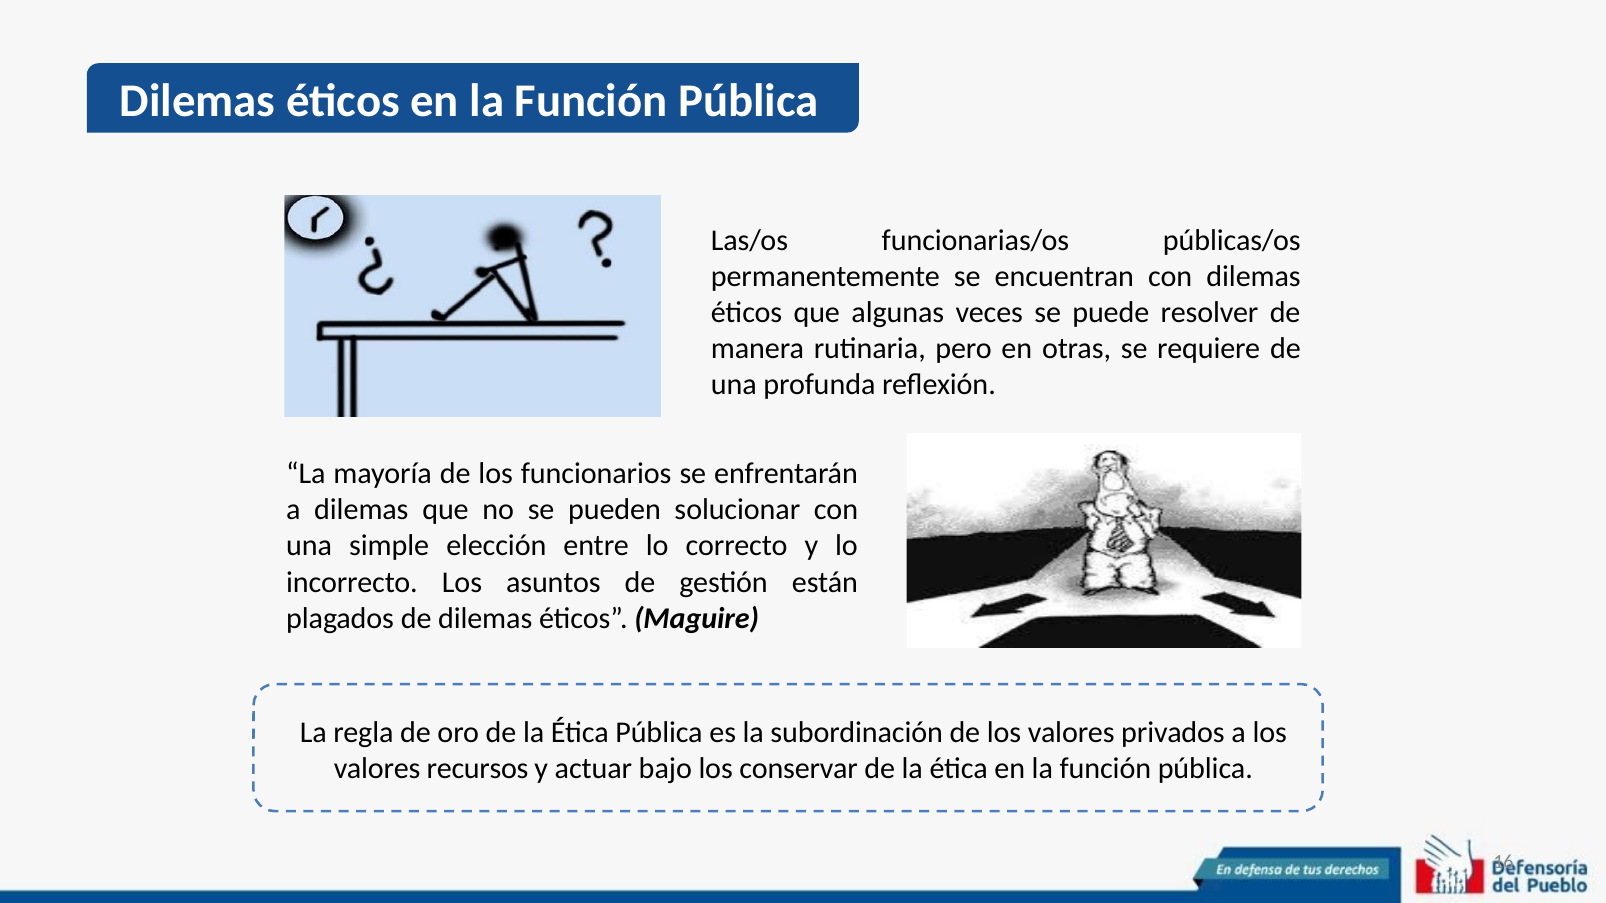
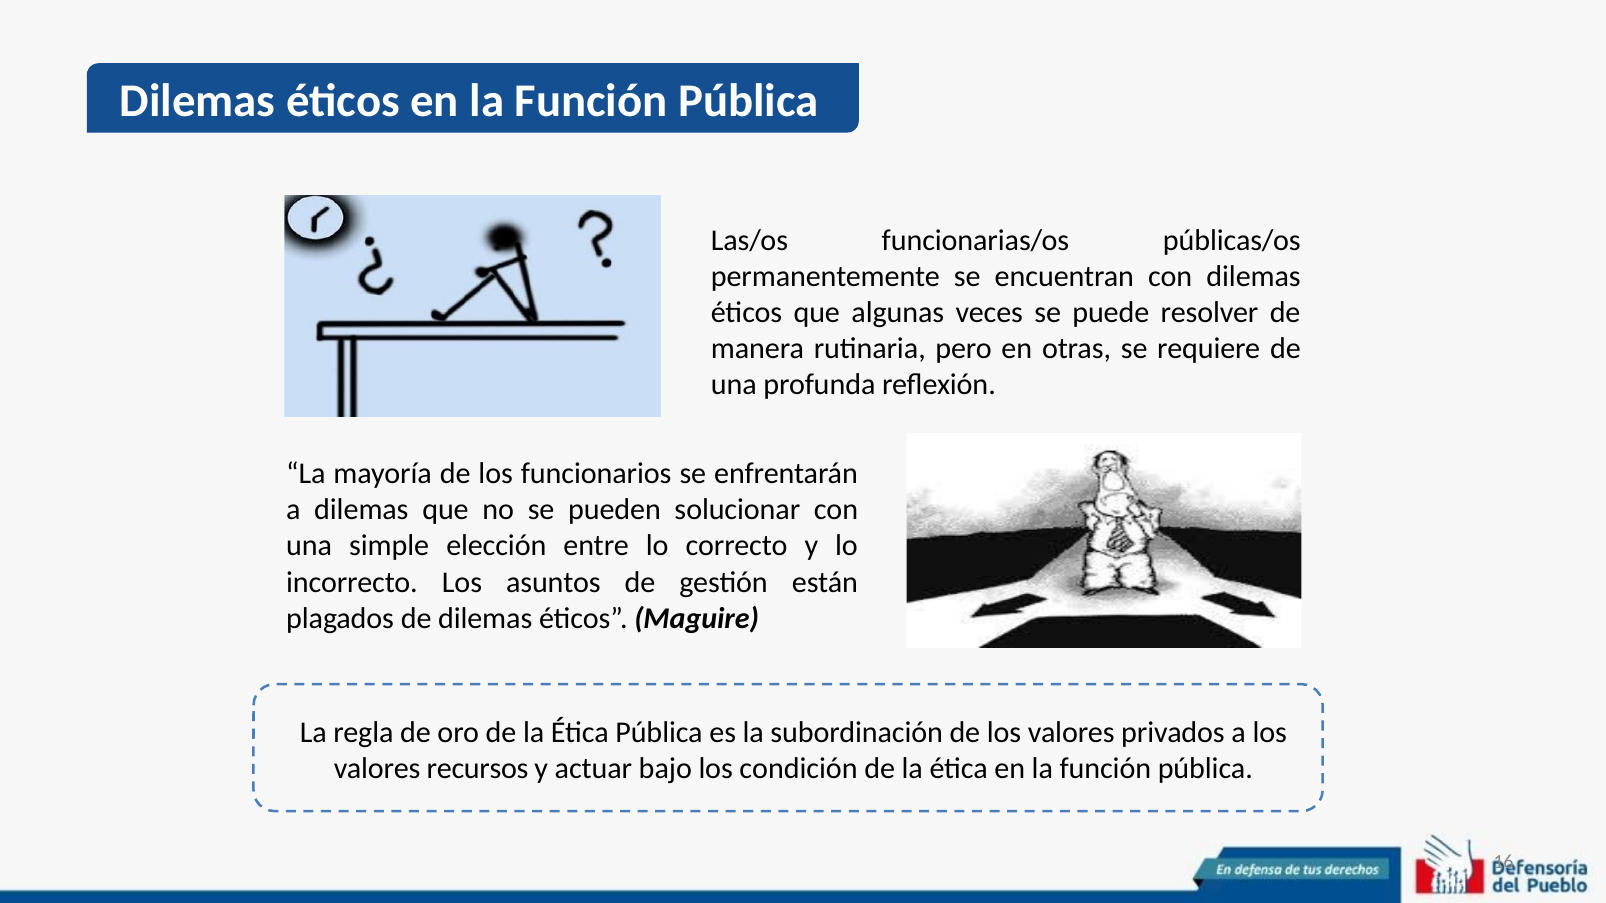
conservar: conservar -> condición (799, 769)
